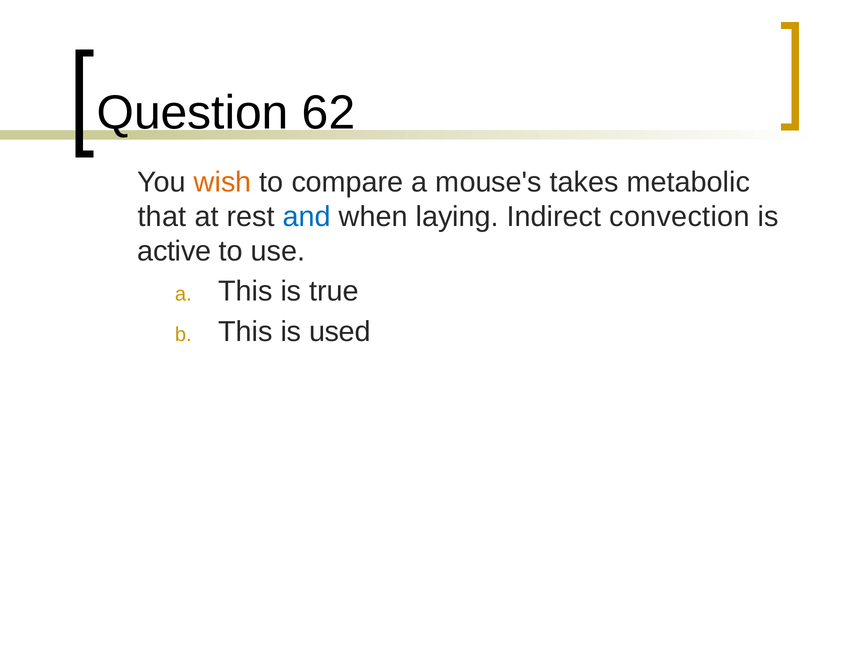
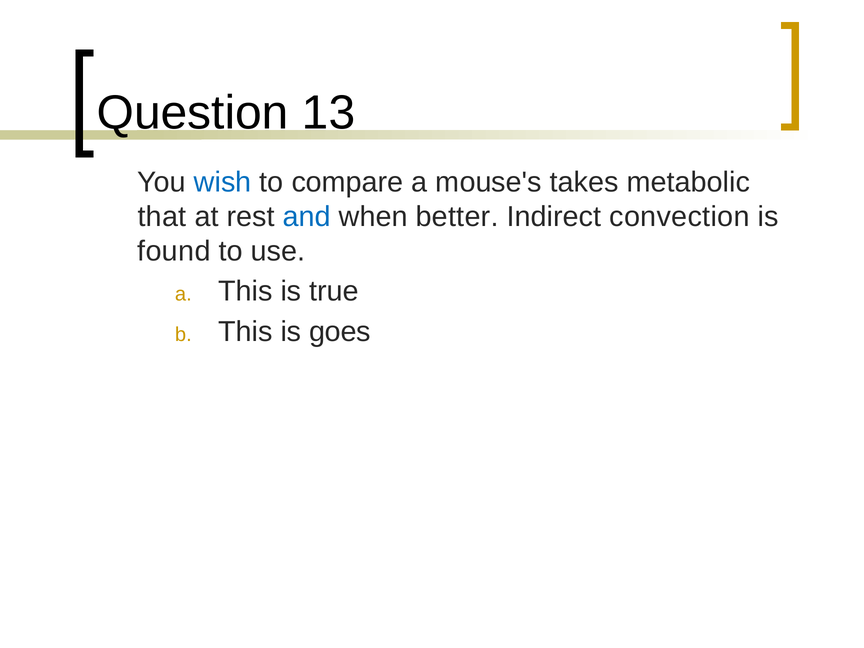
62: 62 -> 13 (329, 113)
wish colour: orange -> blue (223, 182)
laying: laying -> better (457, 217)
active: active -> found (174, 251)
used: used -> goes (340, 332)
